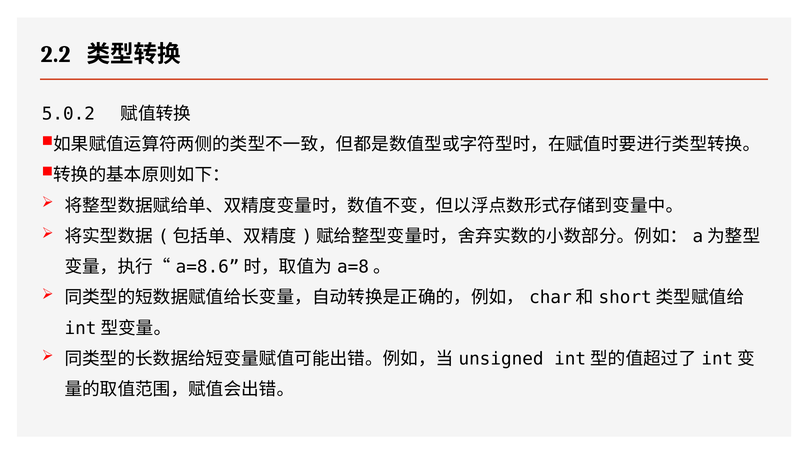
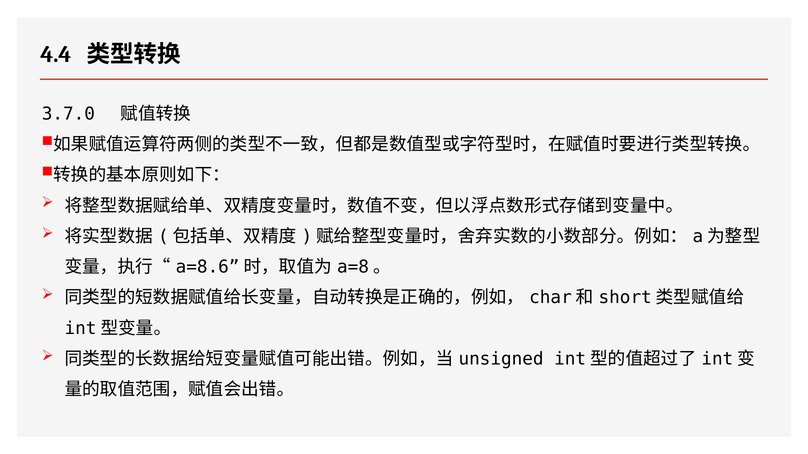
2.2: 2.2 -> 4.4 (56, 55)
5.0.2: 5.0.2 -> 3.7.0 (68, 114)
